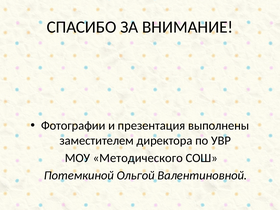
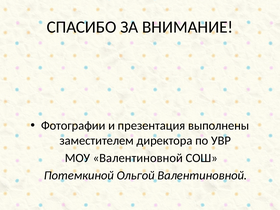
МОУ Методического: Методического -> Валентиновной (138, 158)
